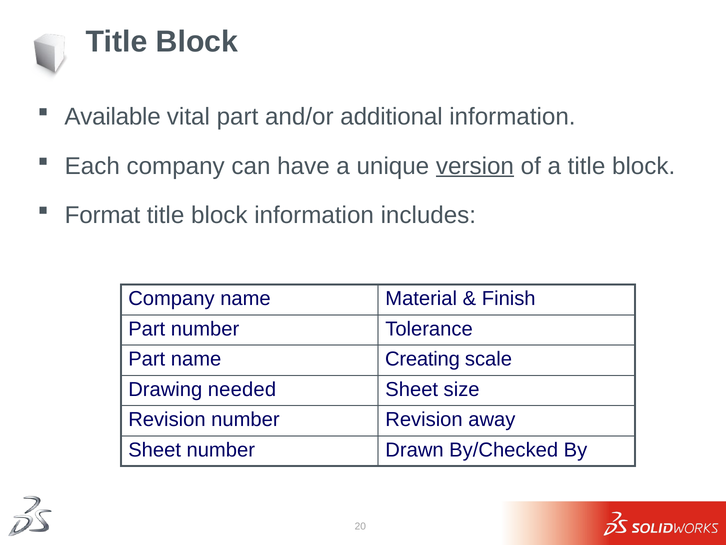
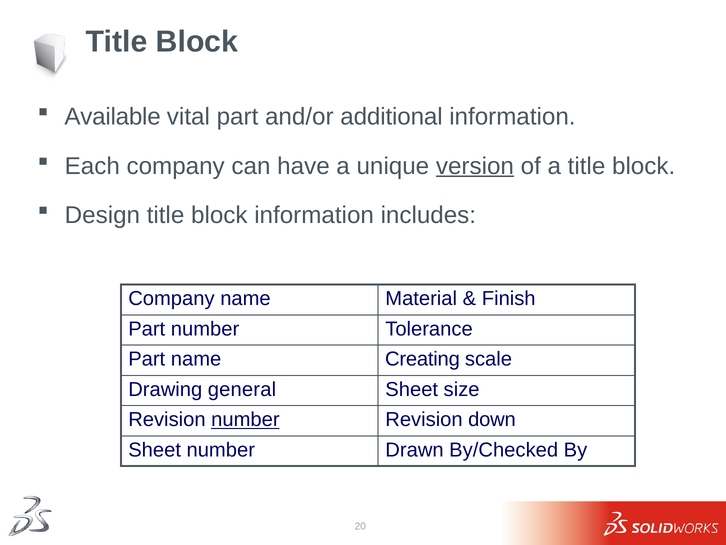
Format: Format -> Design (102, 215)
needed: needed -> general (242, 389)
number underline: none -> present (245, 419)
away: away -> down (492, 419)
